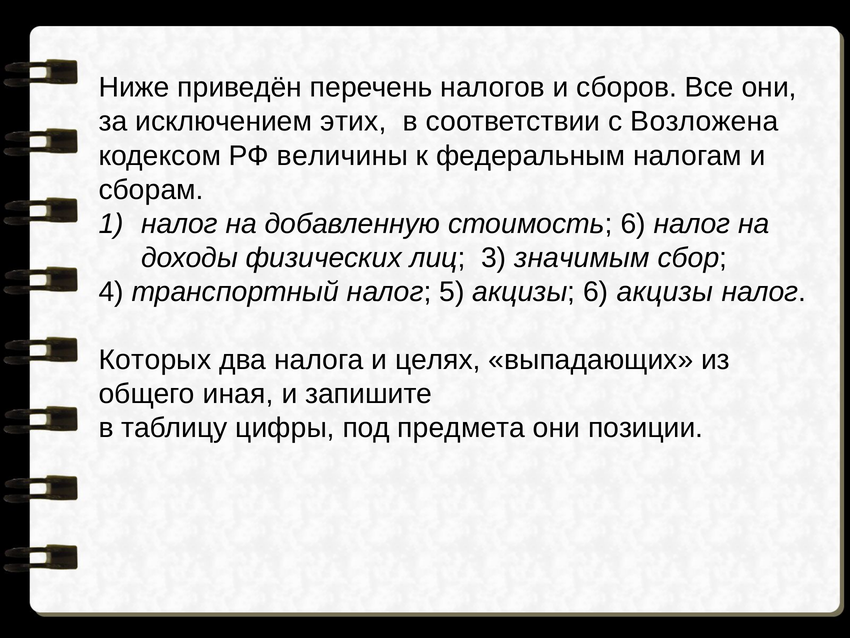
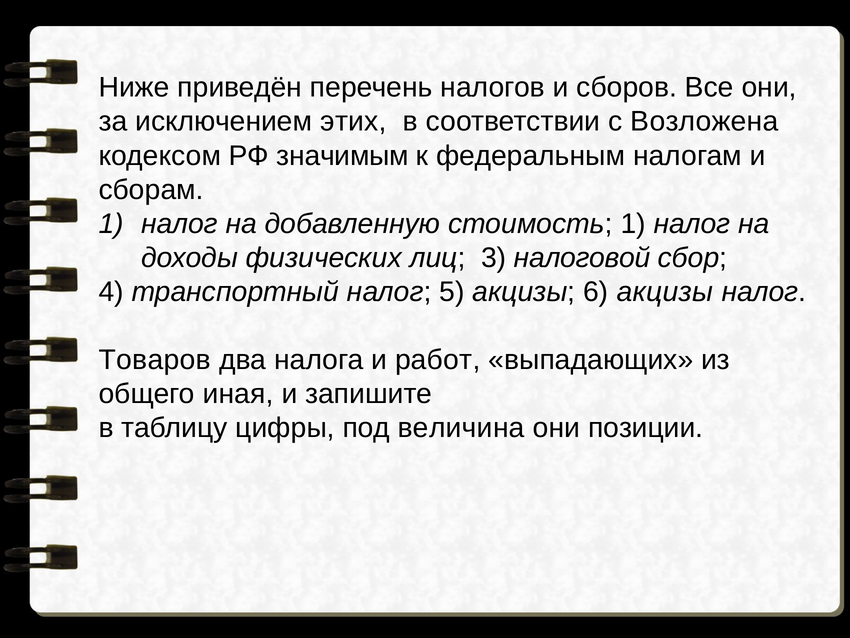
величины: величины -> значимым (343, 156)
стоимость 6: 6 -> 1 (633, 224)
значимым: значимым -> налоговой (582, 258)
Которых: Которых -> Товаров (155, 360)
целях: целях -> работ (438, 360)
предмета: предмета -> величина (461, 428)
